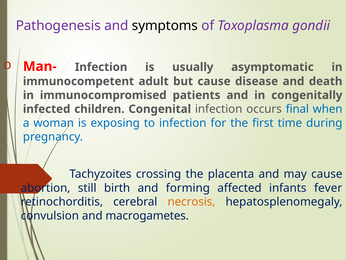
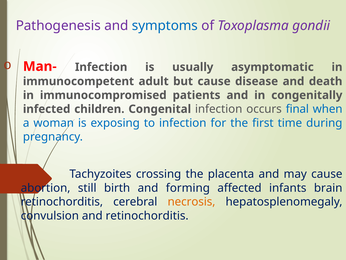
symptoms colour: black -> blue (165, 26)
fever: fever -> brain (328, 188)
and macrogametes: macrogametes -> retinochorditis (147, 215)
